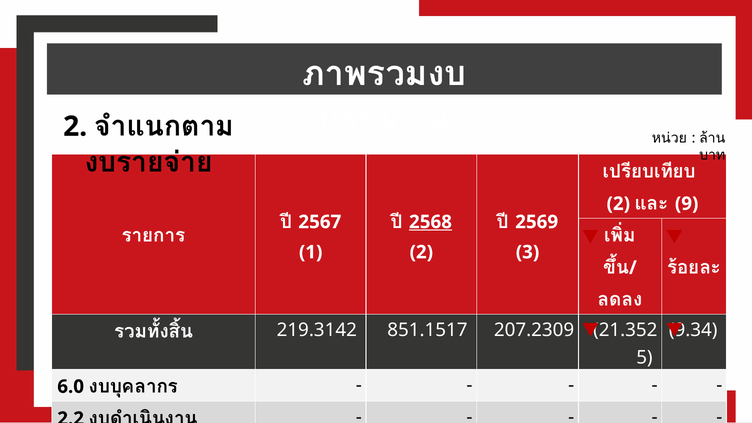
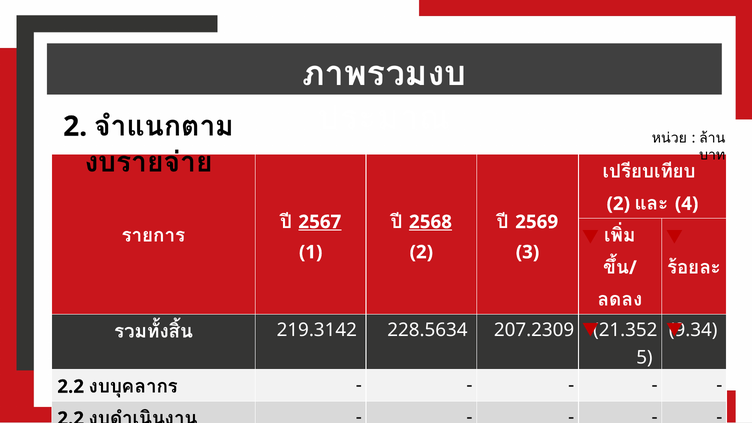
9: 9 -> 4 (687, 204)
2567 underline: none -> present (320, 222)
851.1517: 851.1517 -> 228.5634 (427, 330)
6.0: 6.0 -> 2.2 (71, 387)
